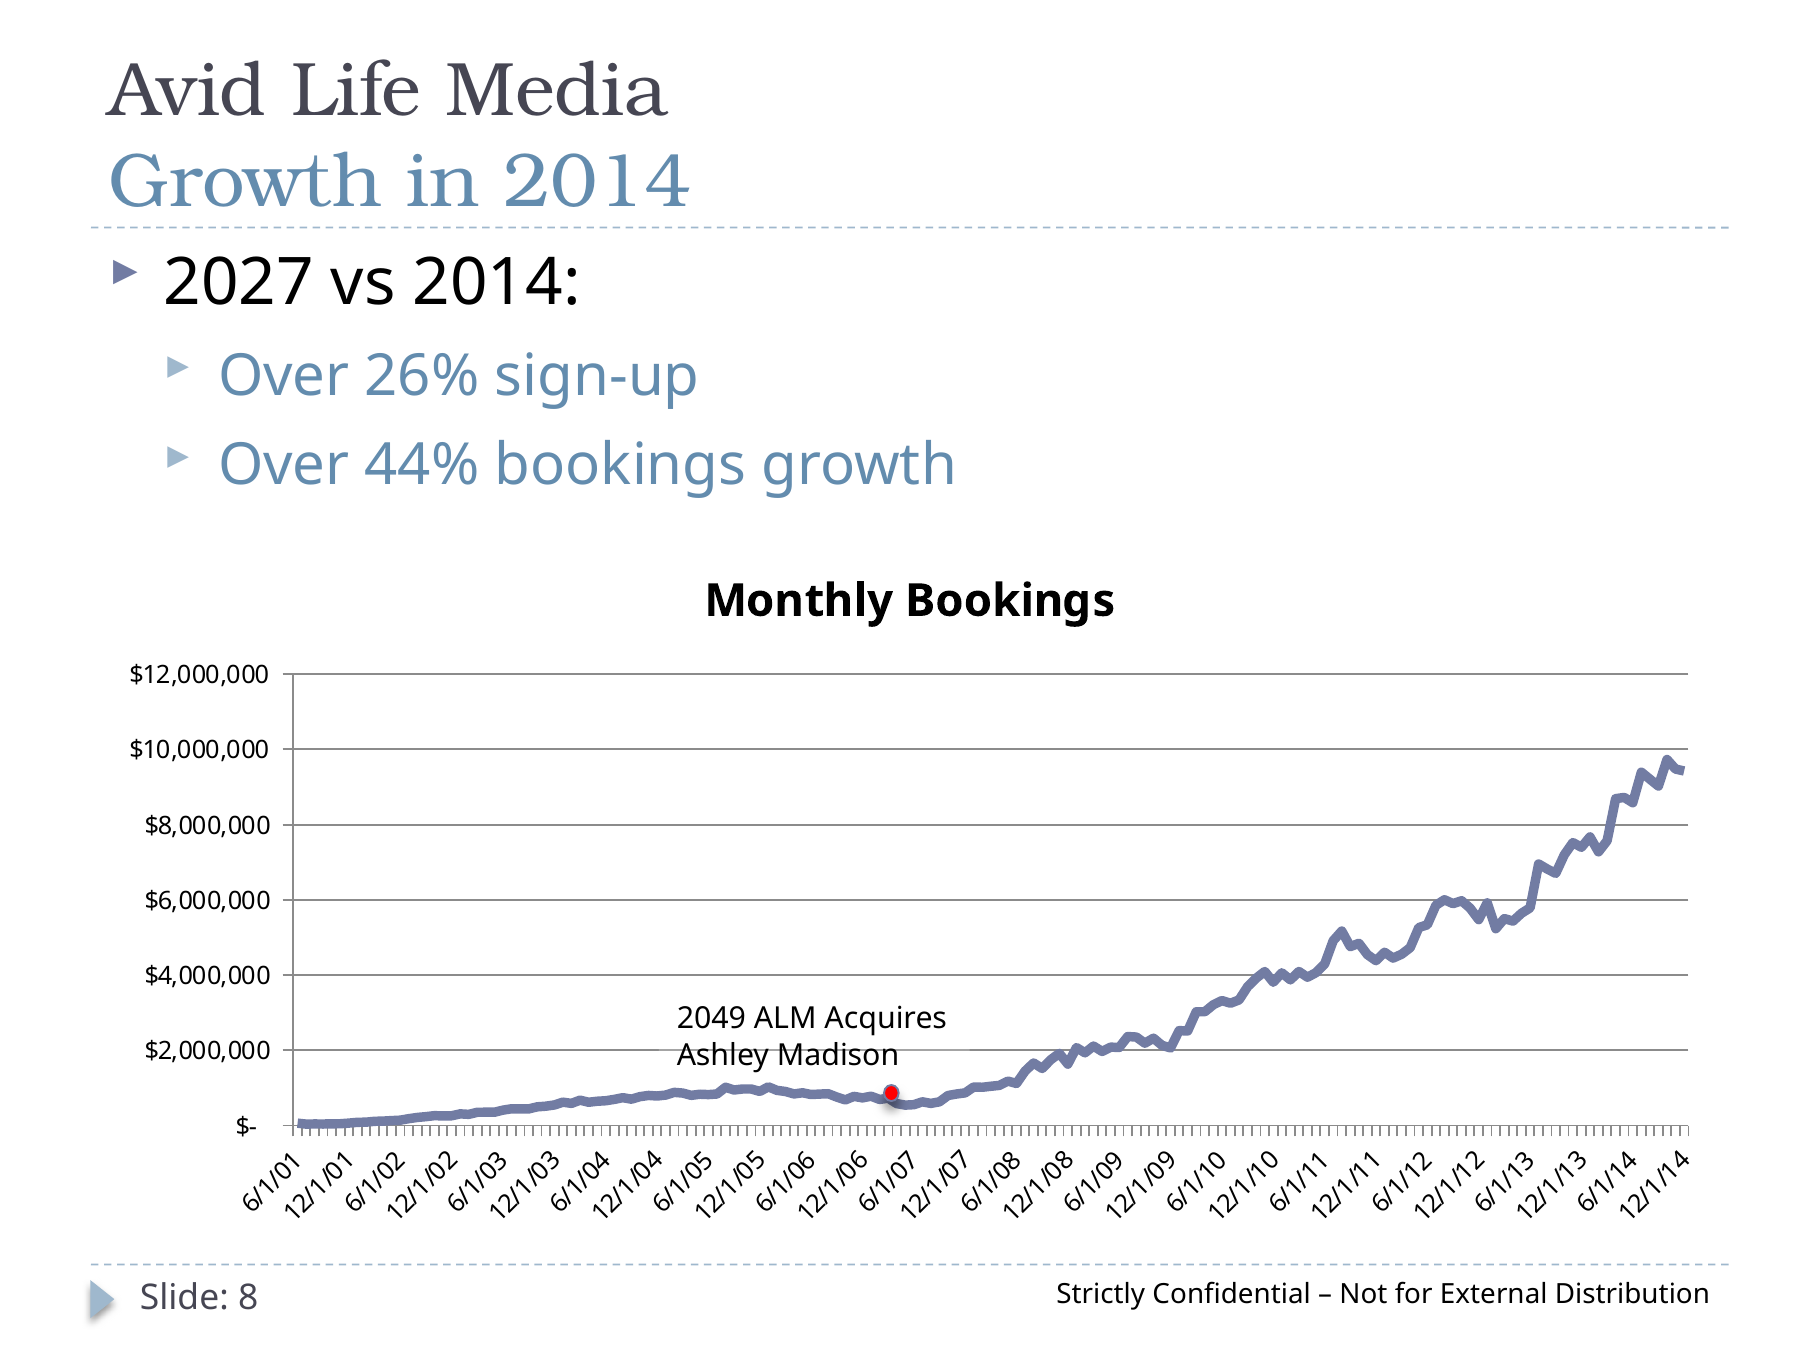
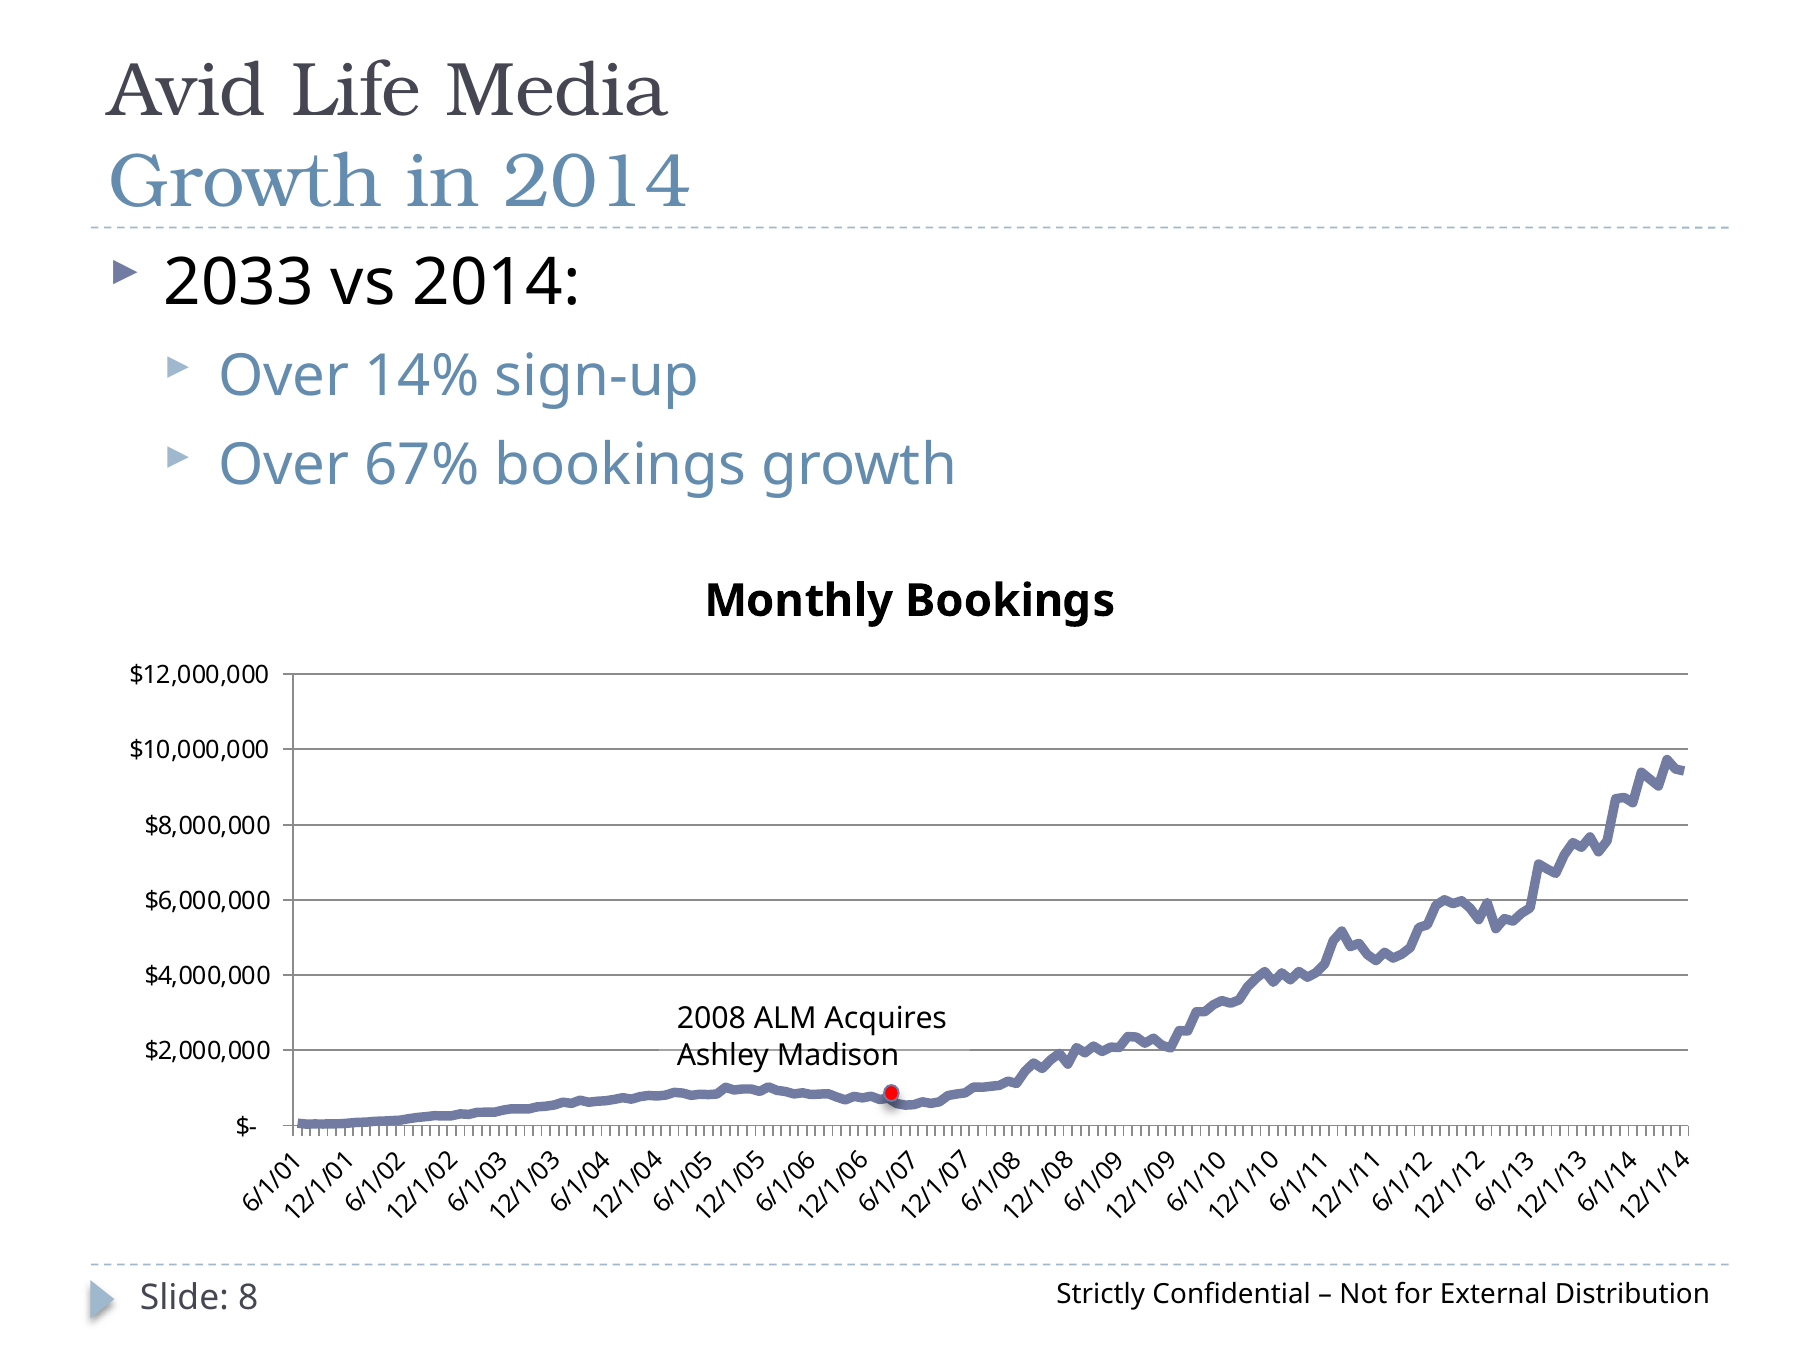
2027: 2027 -> 2033 (239, 283)
26%: 26% -> 14% (422, 376)
44%: 44% -> 67% (422, 466)
2049: 2049 -> 2008 (711, 1019)
